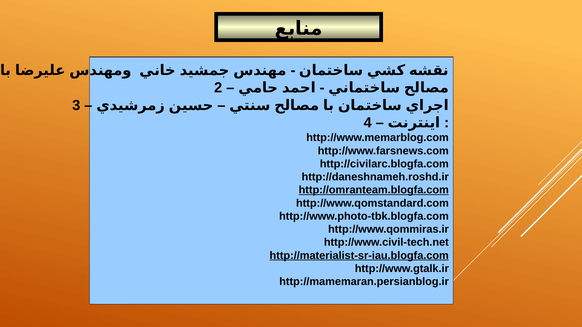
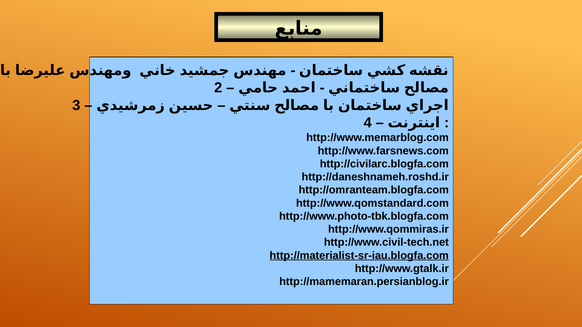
http://omranteam.blogfa.com underline: present -> none (374, 190)
